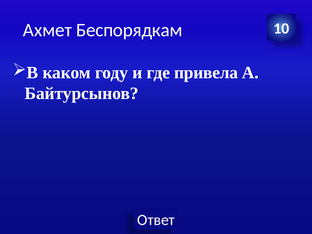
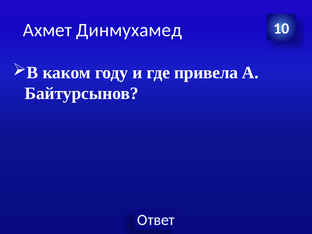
Беспорядкам: Беспорядкам -> Динмухамед (129, 30)
